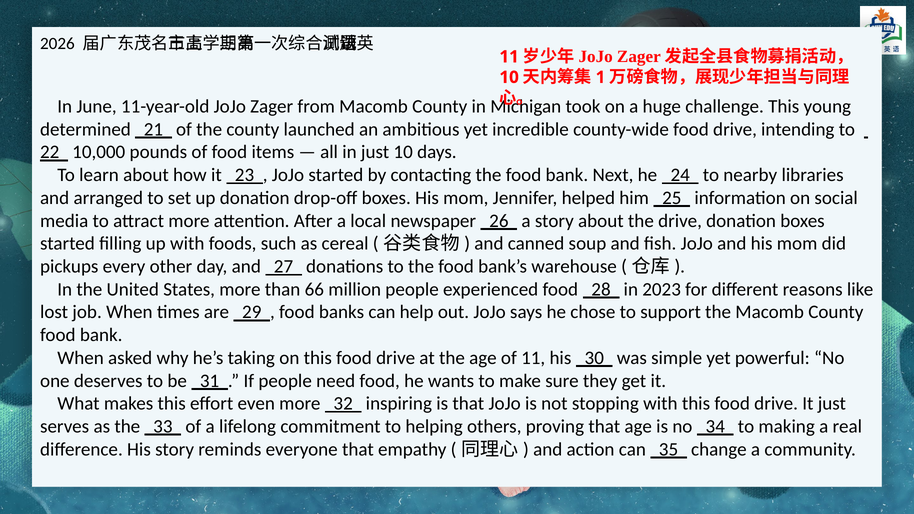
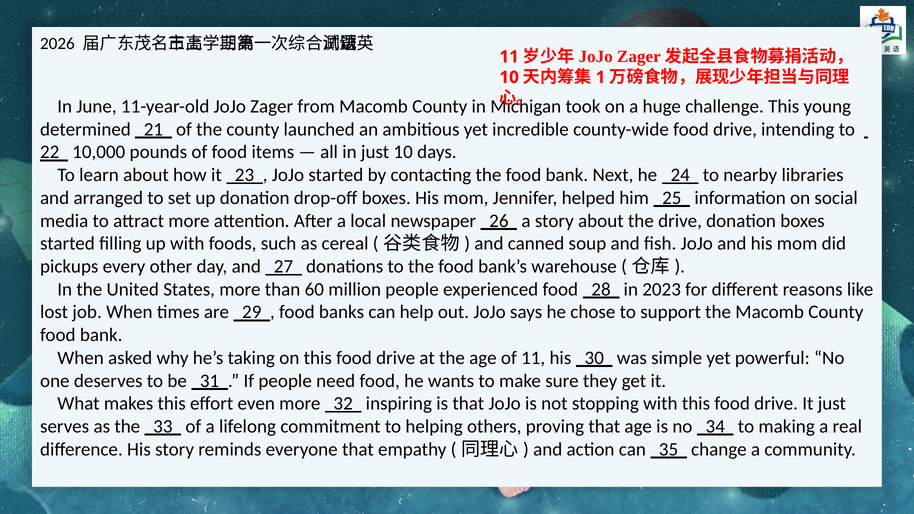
66: 66 -> 60 (314, 289)
